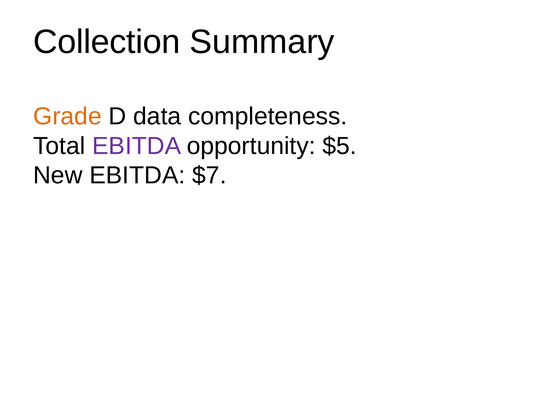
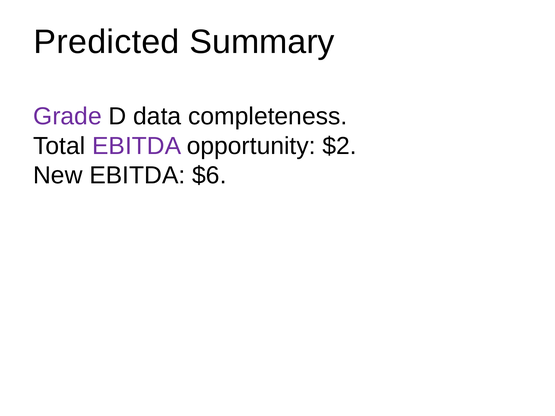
Collection: Collection -> Predicted (107, 42)
Grade colour: orange -> purple (67, 116)
$5: $5 -> $2 (340, 146)
$7: $7 -> $6 (209, 176)
